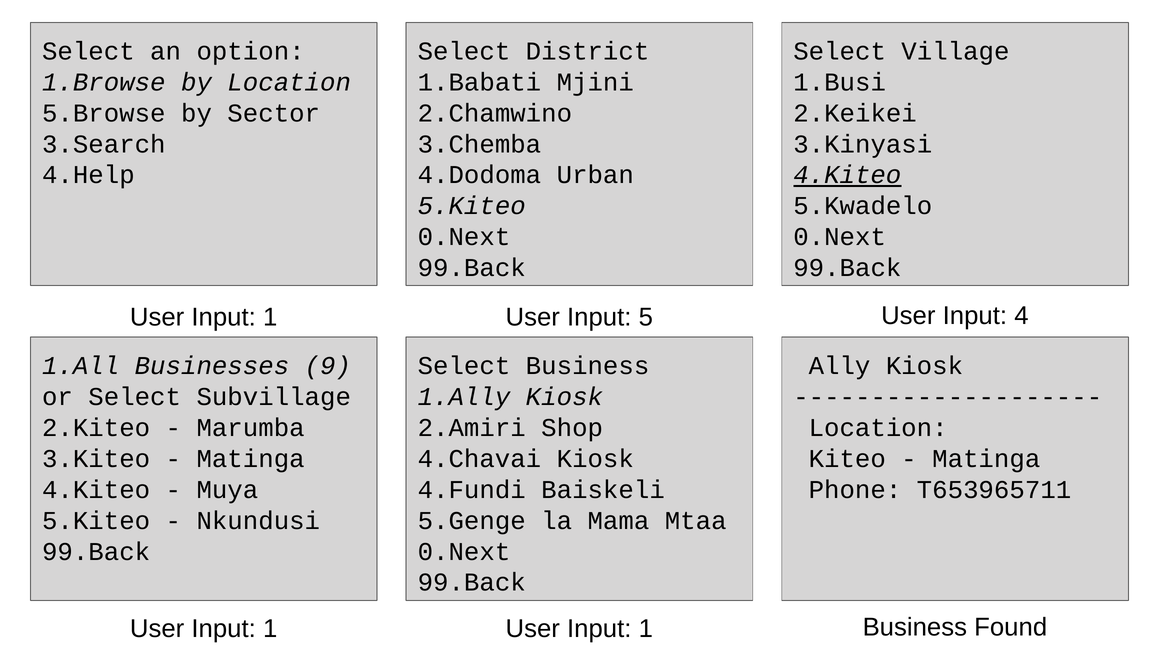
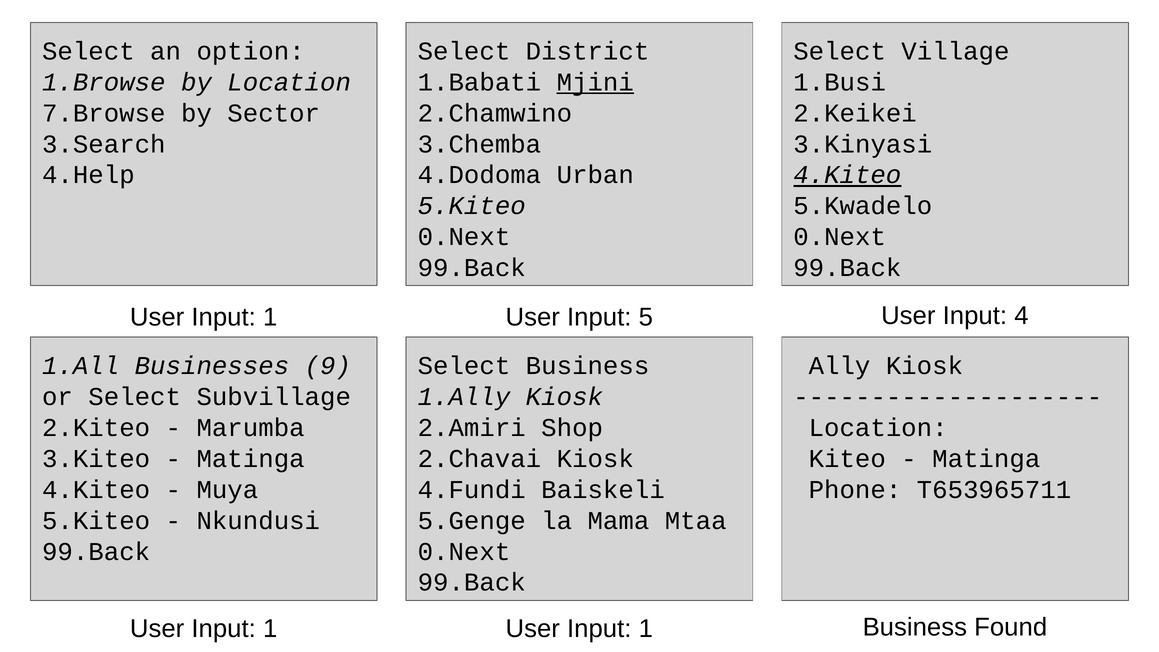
Mjini underline: none -> present (595, 82)
5.Browse: 5.Browse -> 7.Browse (104, 113)
4.Chavai: 4.Chavai -> 2.Chavai (479, 459)
